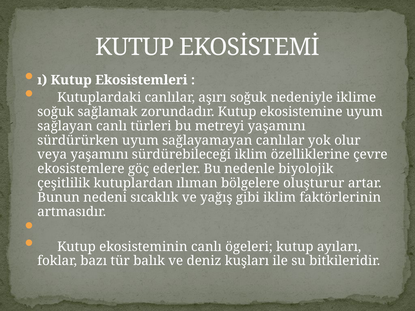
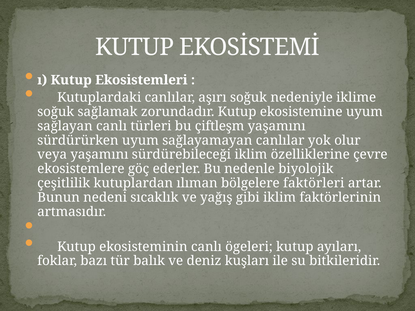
metreyi: metreyi -> çiftleşm (220, 126)
oluşturur: oluşturur -> faktörleri (314, 183)
